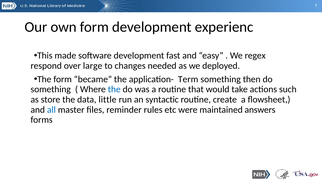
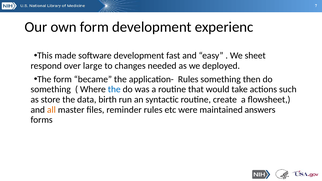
regex: regex -> sheet (255, 56)
application- Term: Term -> Rules (188, 79)
little: little -> birth (108, 100)
all colour: blue -> orange (51, 110)
